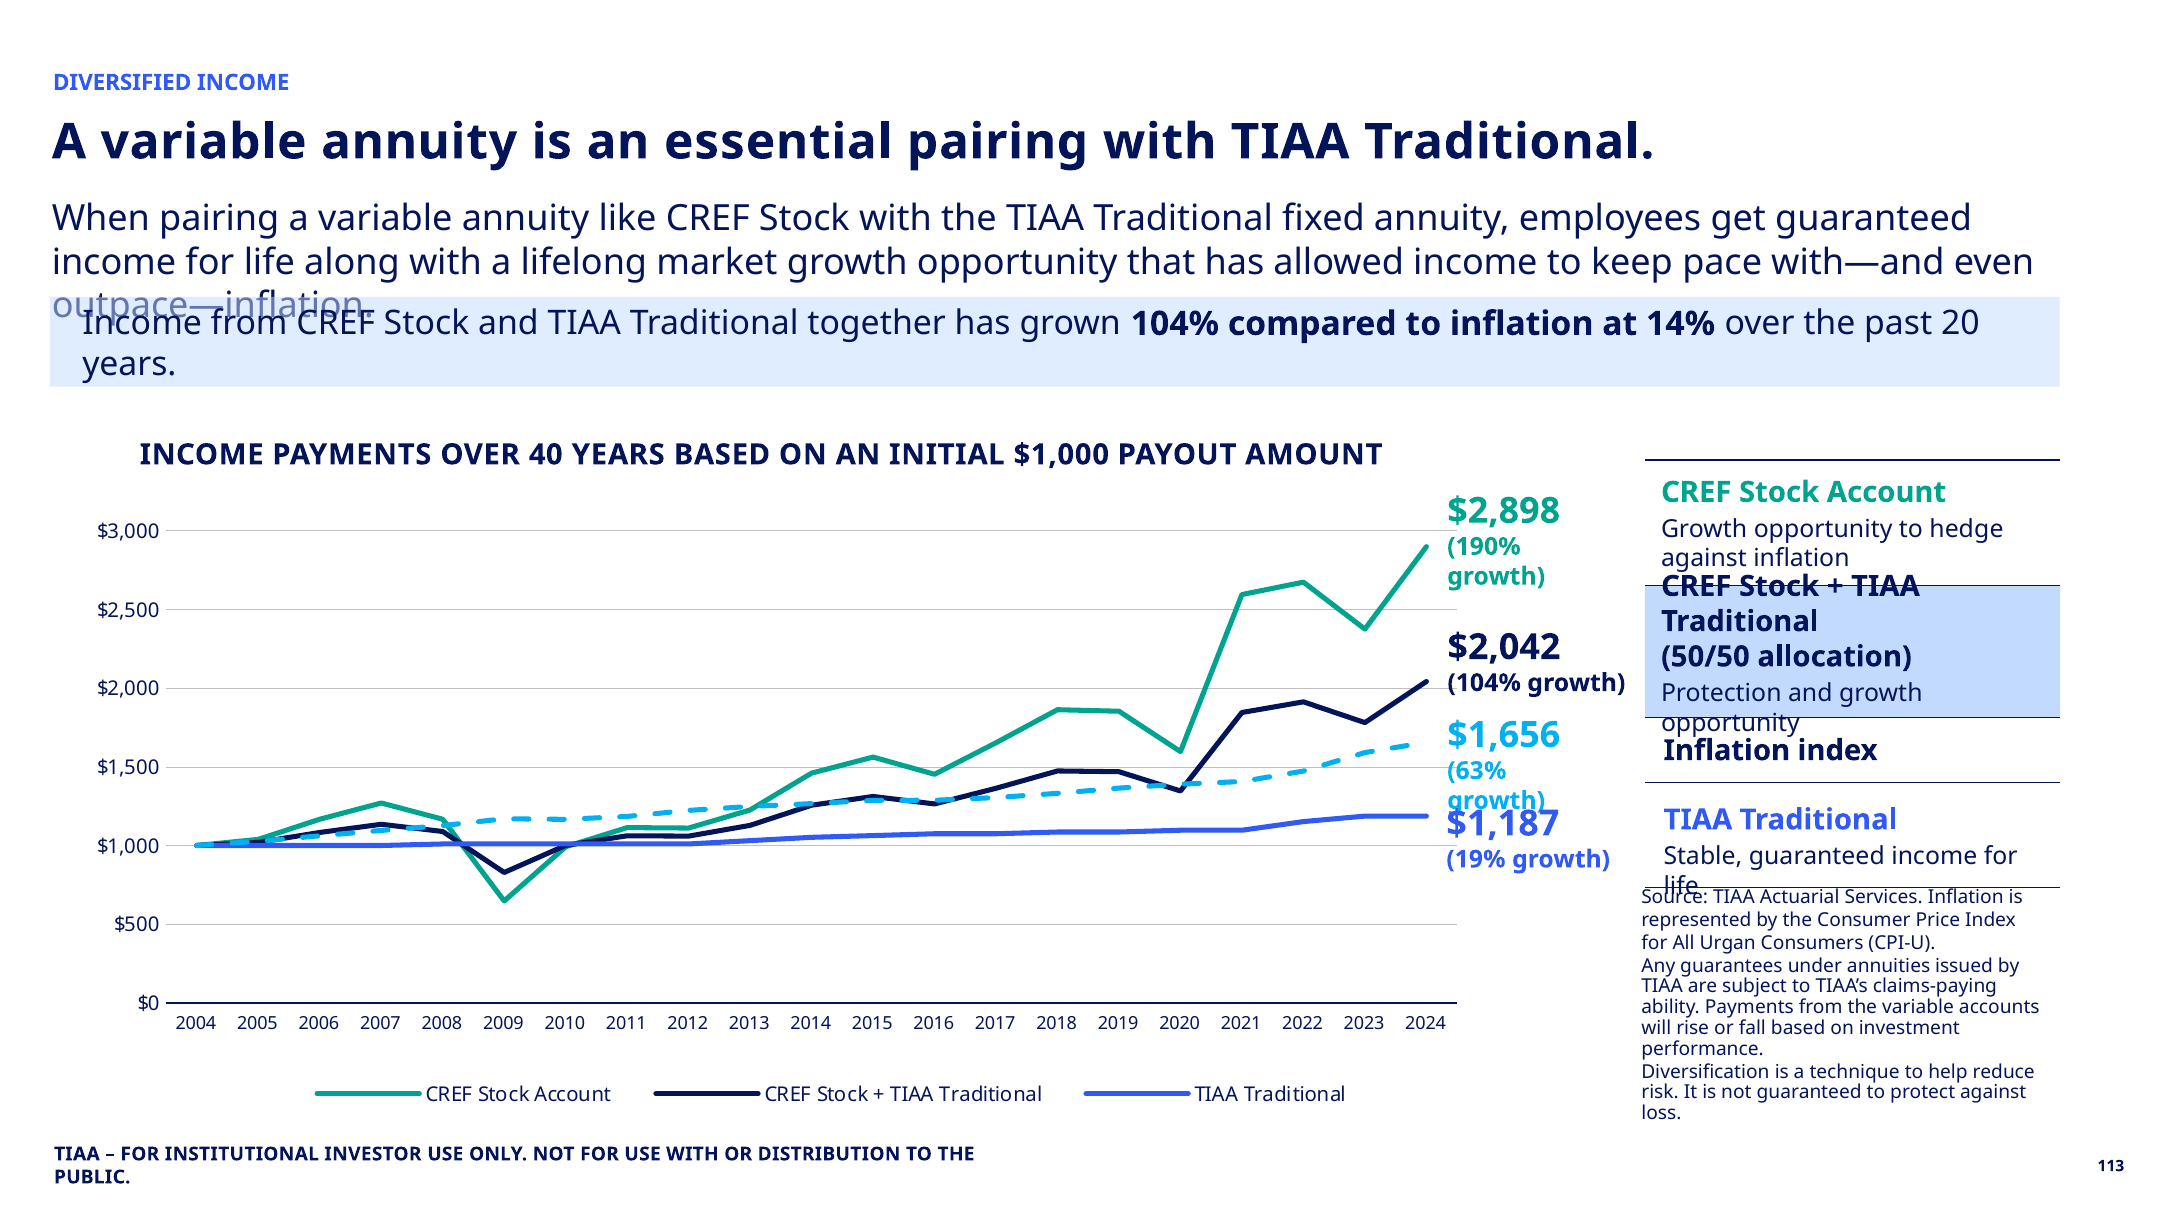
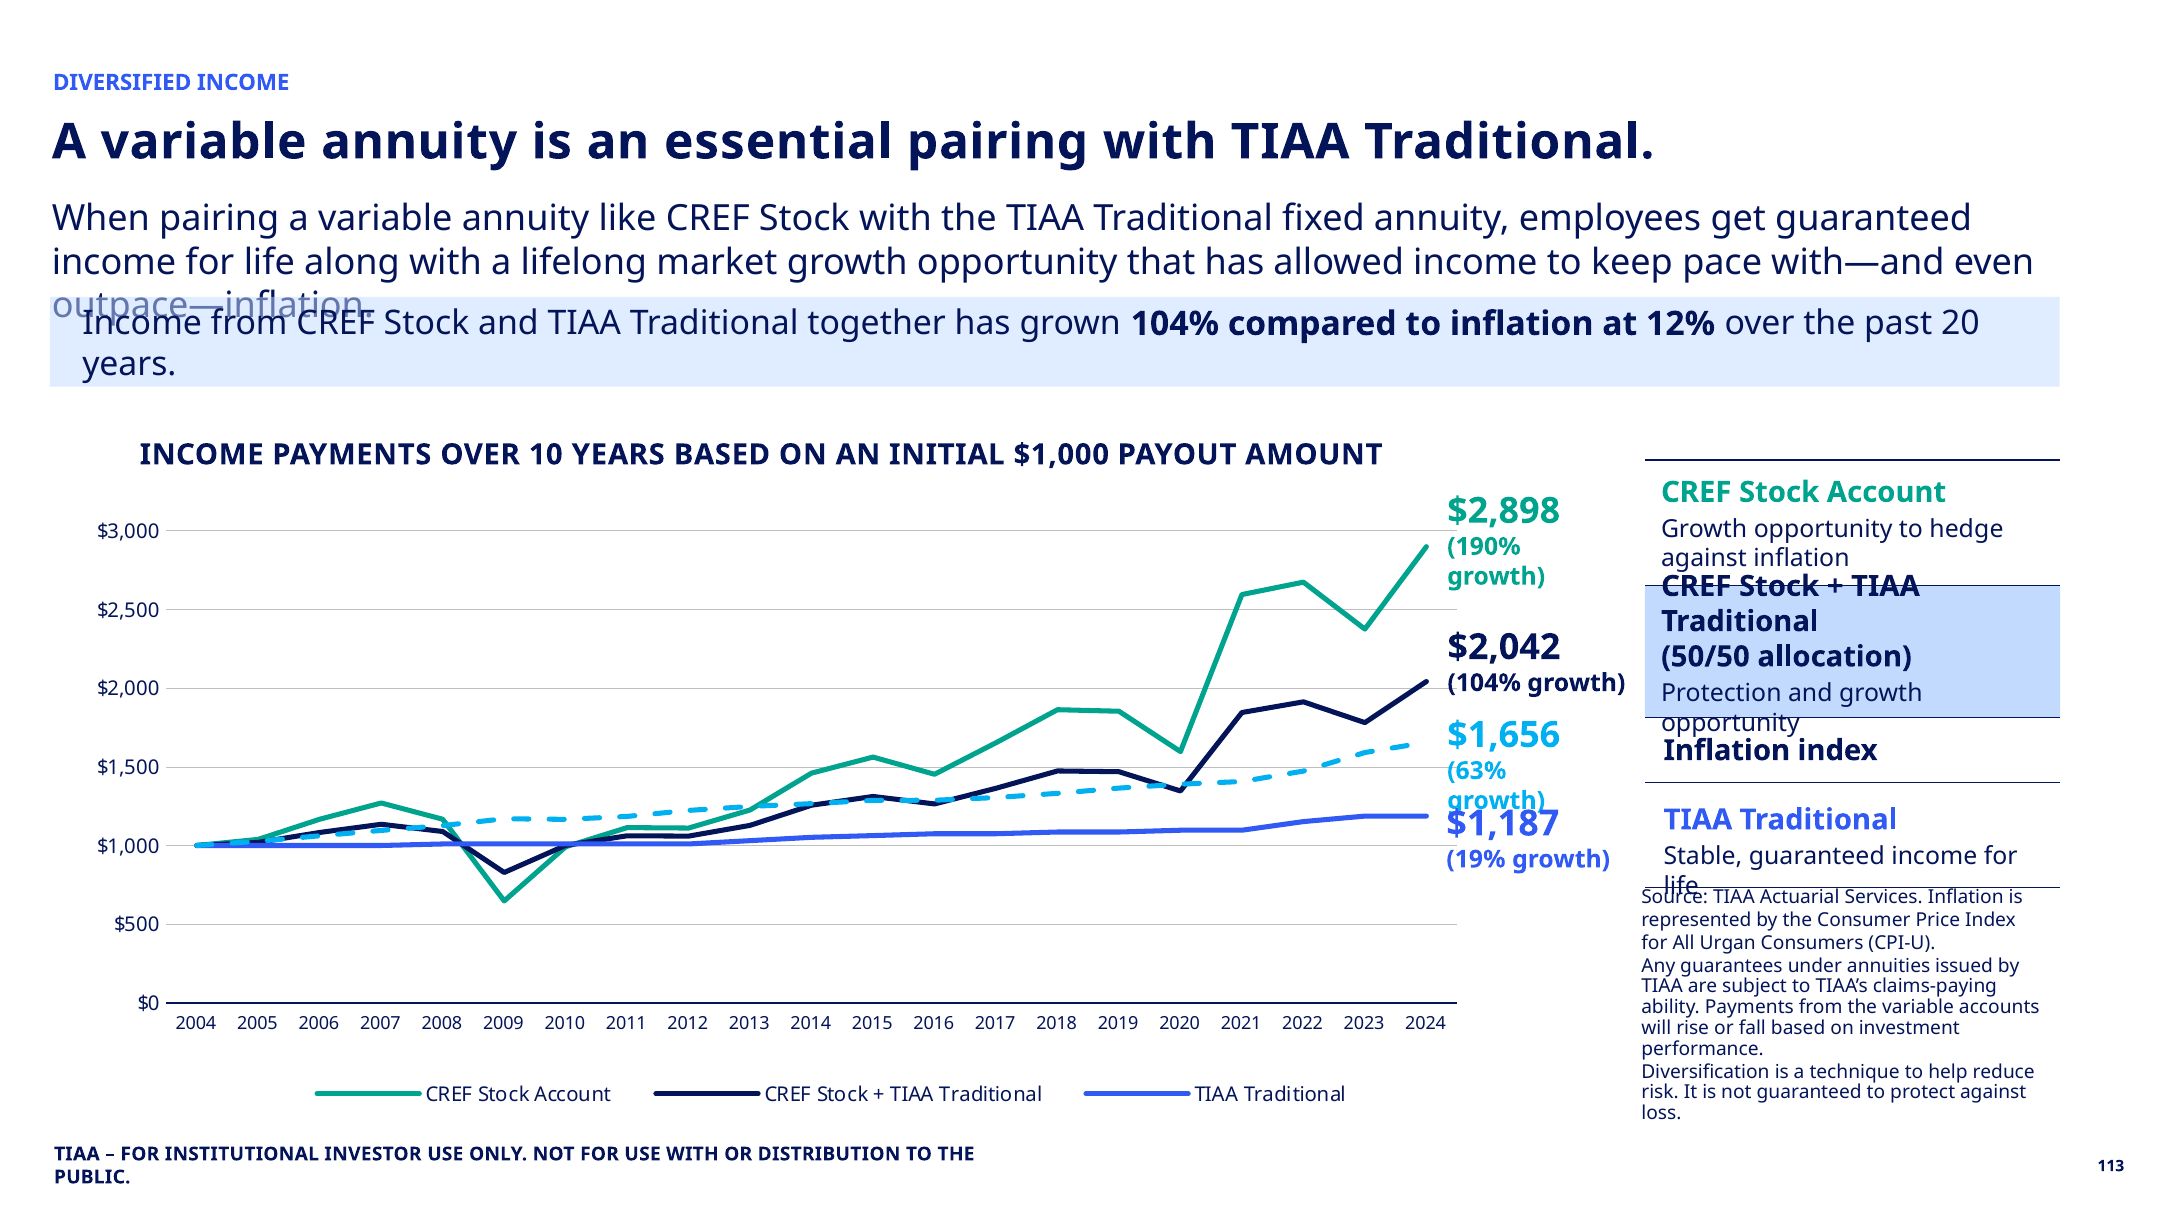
14%: 14% -> 12% (1681, 324)
40: 40 -> 10 (546, 455)
